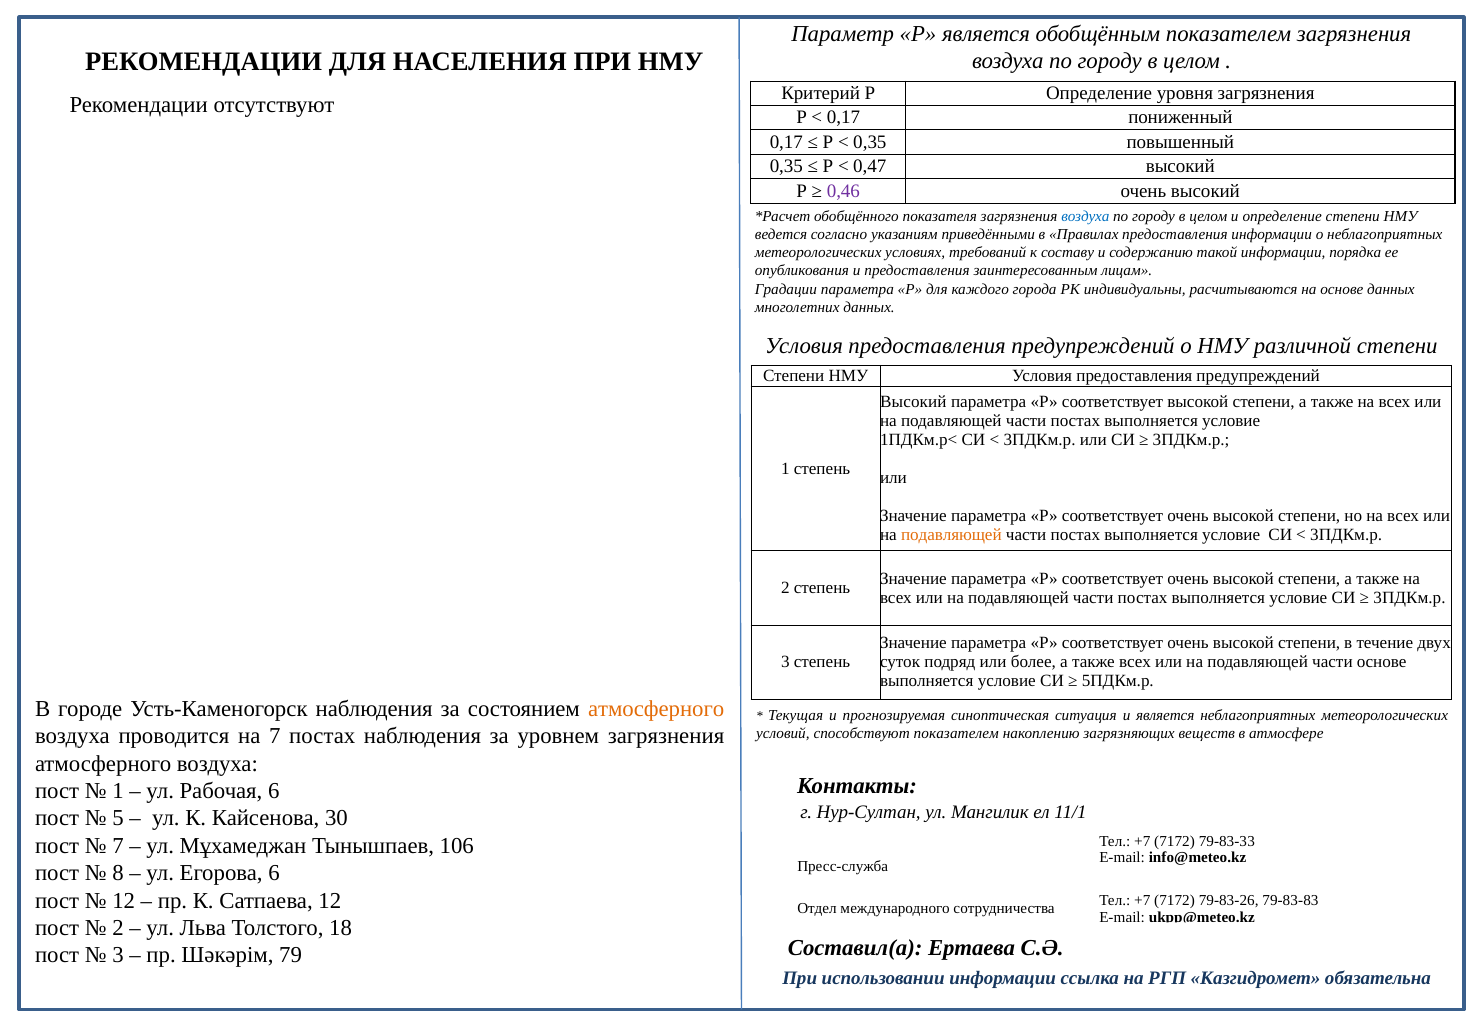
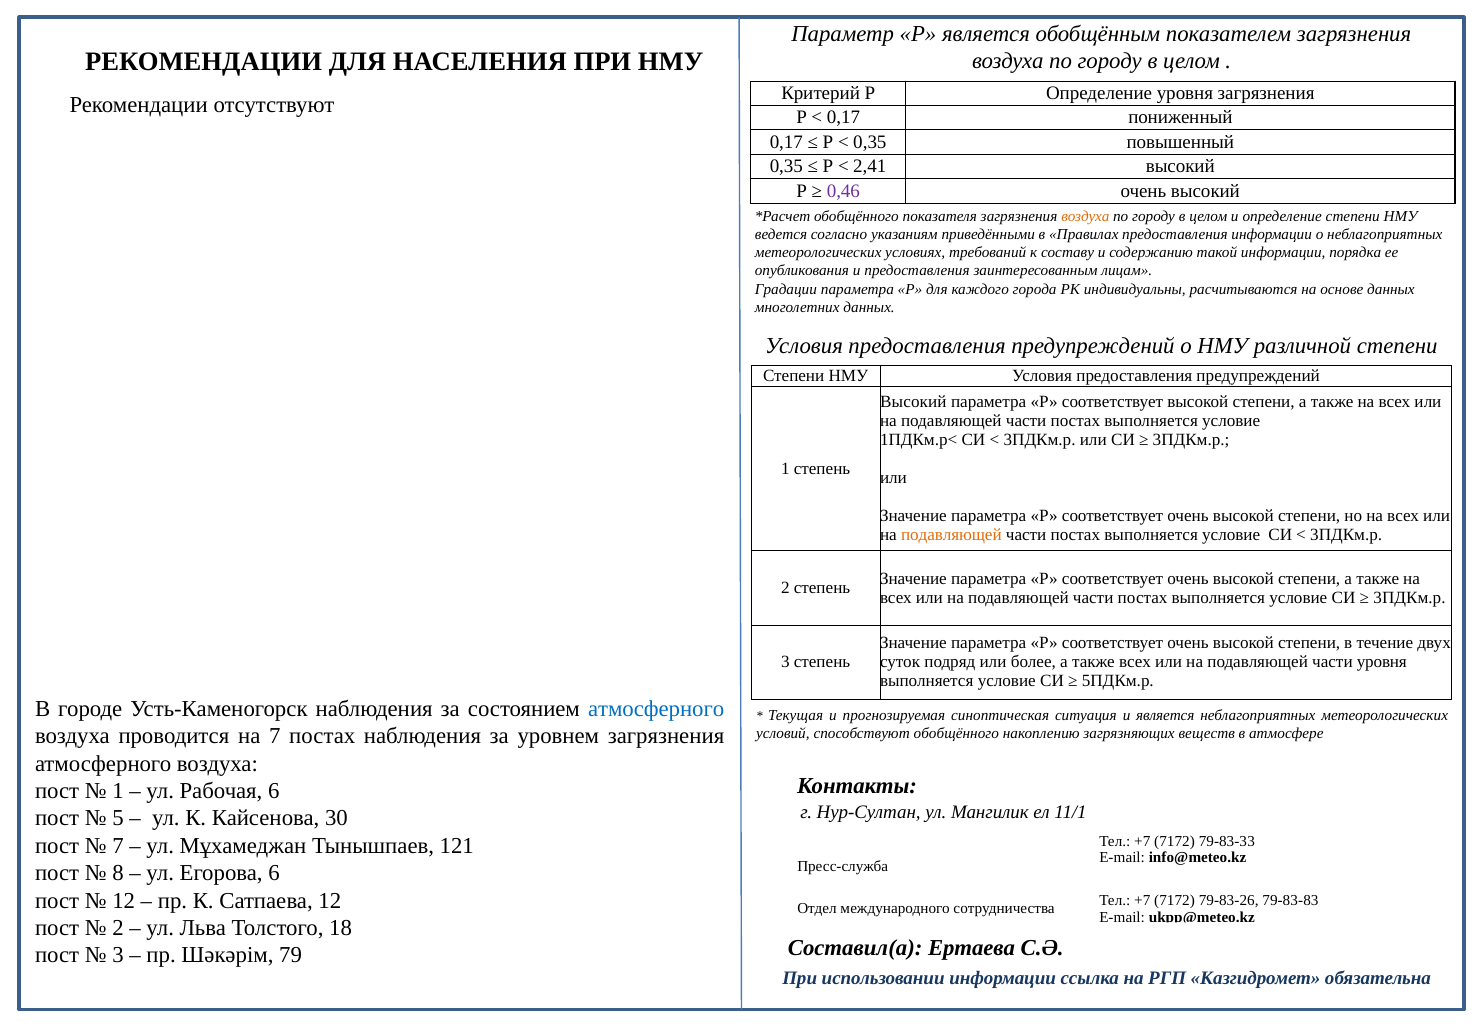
0,47: 0,47 -> 2,41 (870, 166)
воздуха colour: blue -> orange (1085, 216)
части основе: основе -> уровня (1382, 662)
атмосферного colour: orange -> blue (656, 709)
способствуют показателем: показателем -> обобщённого (956, 733)
106: 106 -> 121 (457, 846)
